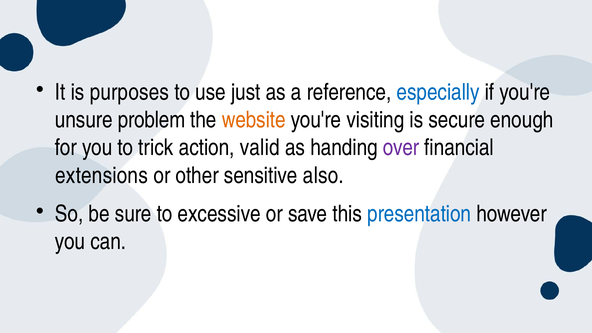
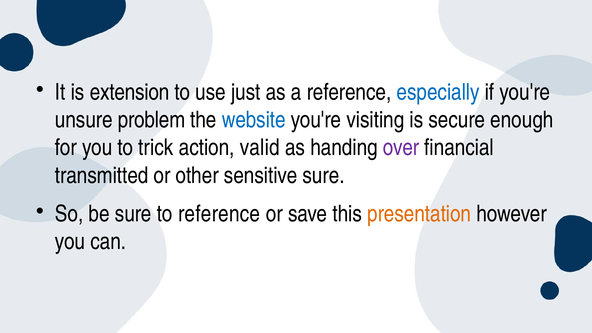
purposes: purposes -> extension (130, 92)
website colour: orange -> blue (254, 120)
extensions: extensions -> transmitted (102, 175)
sensitive also: also -> sure (324, 175)
to excessive: excessive -> reference (219, 214)
presentation colour: blue -> orange (419, 214)
